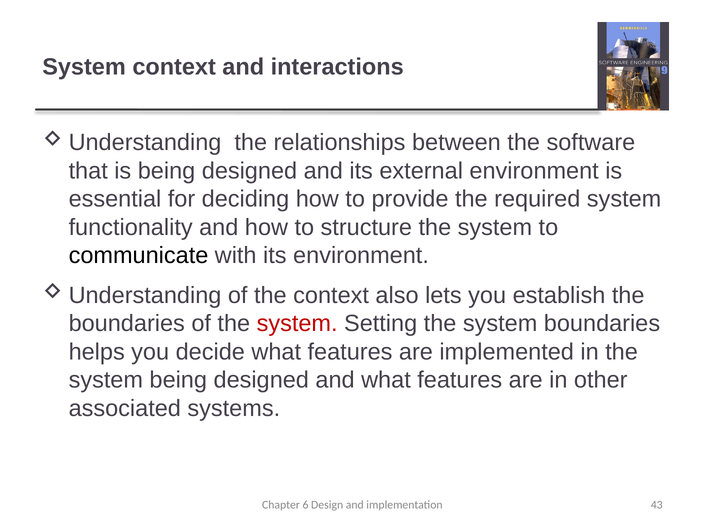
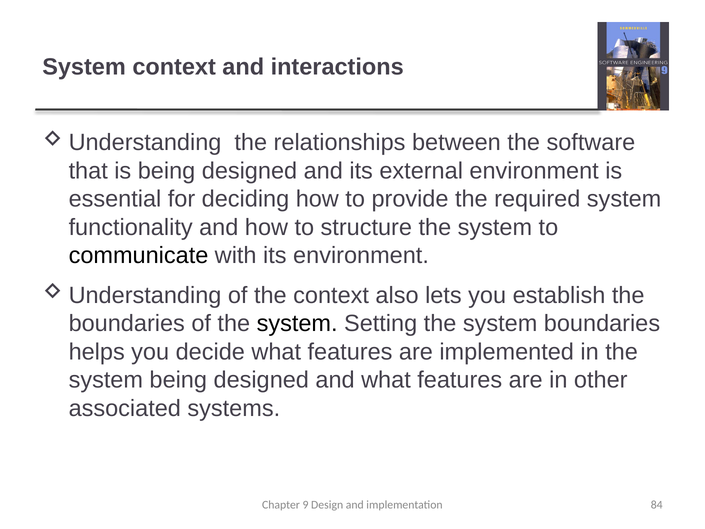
system colour: red -> black (297, 324)
6: 6 -> 9 (306, 505)
43: 43 -> 84 (657, 505)
